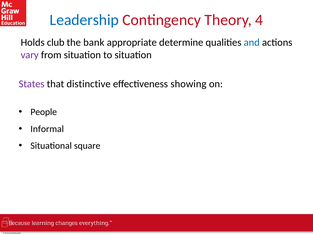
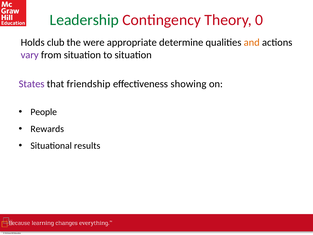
Leadership colour: blue -> green (84, 20)
4: 4 -> 0 (259, 20)
bank: bank -> were (94, 42)
and colour: blue -> orange (252, 42)
distinctive: distinctive -> friendship (89, 84)
Informal: Informal -> Rewards (47, 129)
square: square -> results (87, 146)
